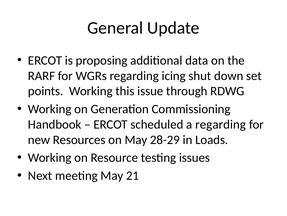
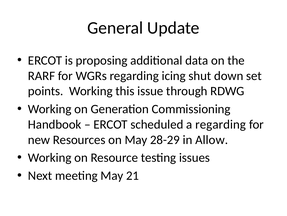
Loads: Loads -> Allow (212, 139)
